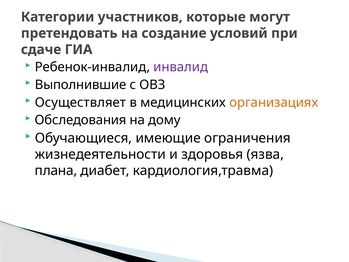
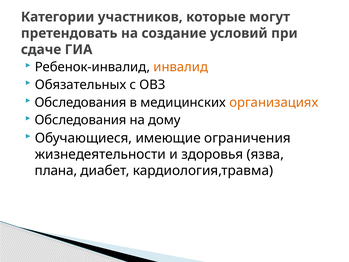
инвалид colour: purple -> orange (181, 67)
Выполнившие: Выполнившие -> Обязательных (81, 85)
Осуществляет: Осуществляет -> Обследования (81, 102)
